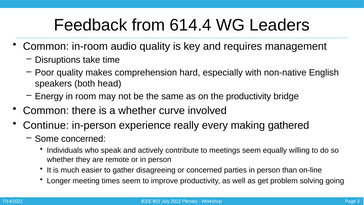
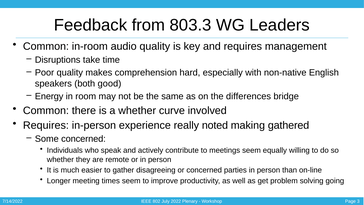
614.4: 614.4 -> 803.3 (191, 25)
head: head -> good (109, 84)
the productivity: productivity -> differences (249, 96)
Continue: Continue -> Requires (46, 125)
every: every -> noted (215, 125)
